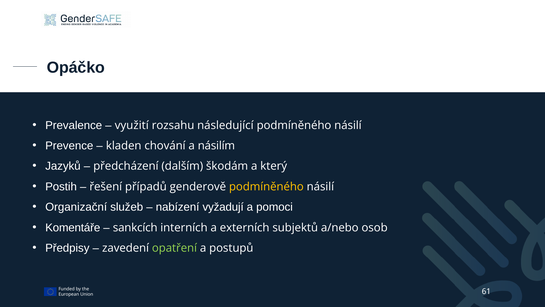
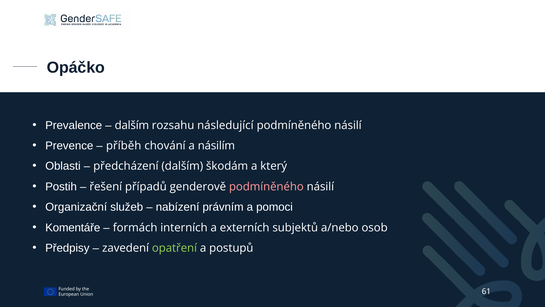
využití: využití -> dalším (132, 125)
kladen: kladen -> příběh (124, 146)
Jazyků: Jazyků -> Oblasti (63, 166)
podmíněného colour: yellow -> pink (266, 186)
vyžadují: vyžadují -> právním (223, 207)
sankcích: sankcích -> formách (135, 227)
